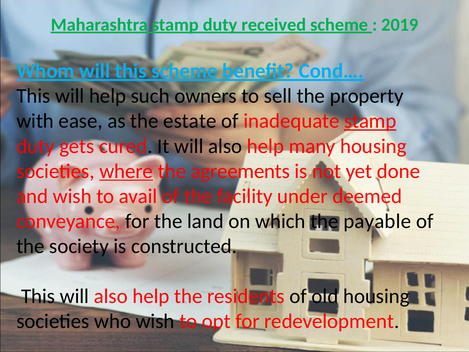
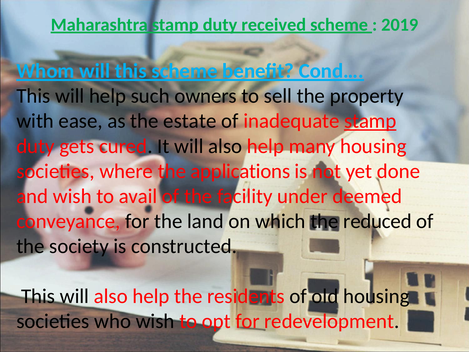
where underline: present -> none (126, 171)
agreements: agreements -> applications (240, 171)
payable: payable -> reduced (377, 221)
